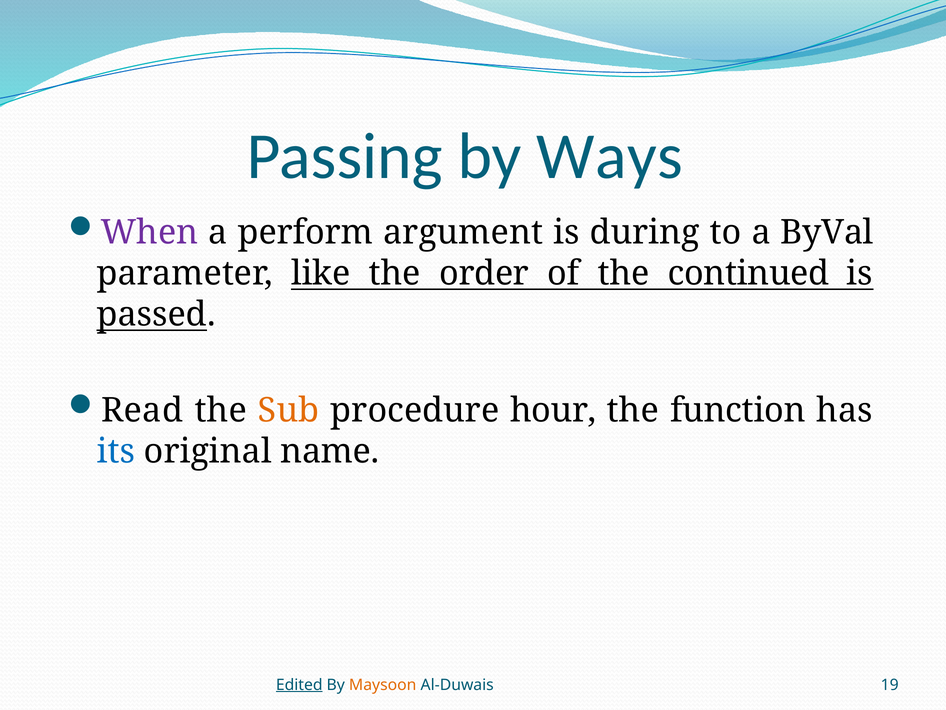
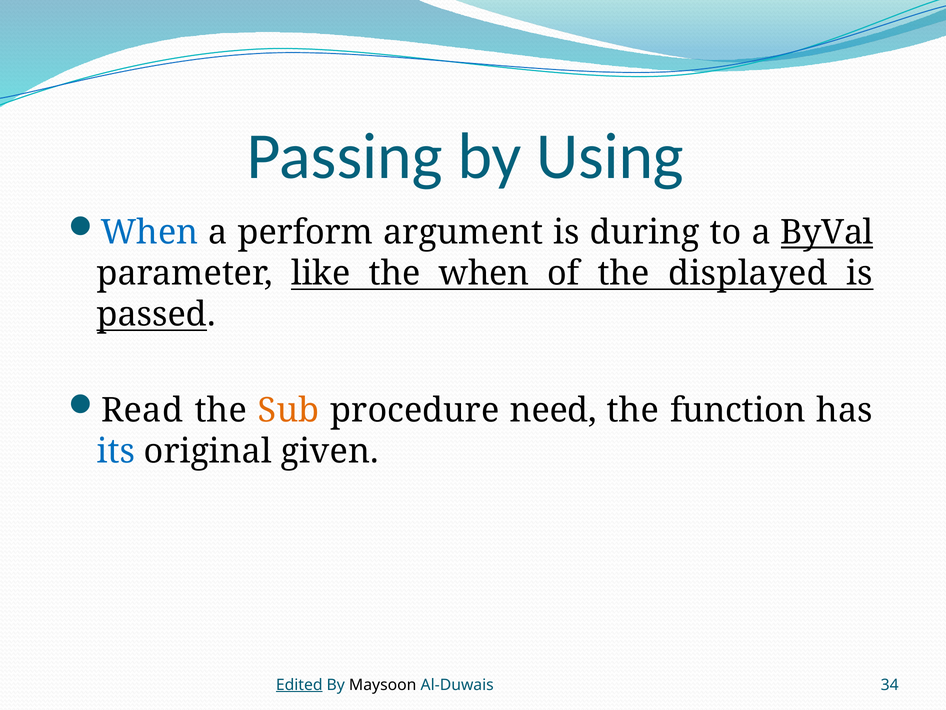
Ways: Ways -> Using (610, 156)
When colour: purple -> blue (150, 232)
ByVal underline: none -> present (827, 232)
the order: order -> when (484, 273)
continued: continued -> displayed (748, 273)
hour: hour -> need (553, 410)
name: name -> given (330, 451)
Maysoon colour: orange -> black (383, 684)
19: 19 -> 34 (890, 684)
